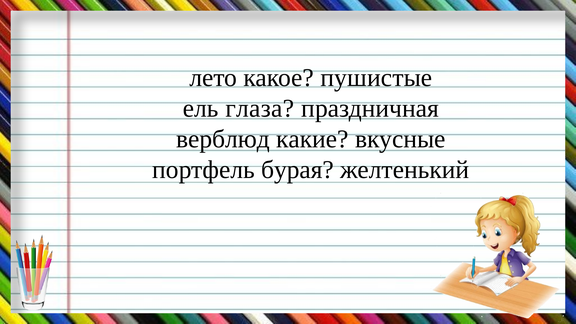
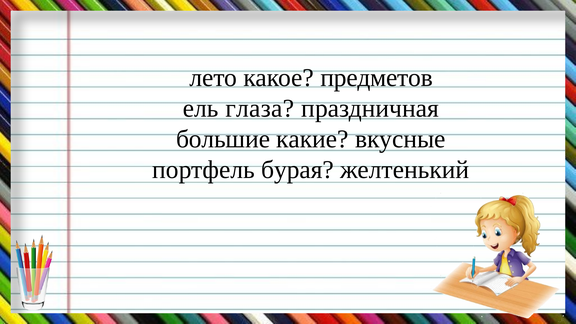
пушистые: пушистые -> предметов (377, 78)
верблюд: верблюд -> большие (223, 139)
